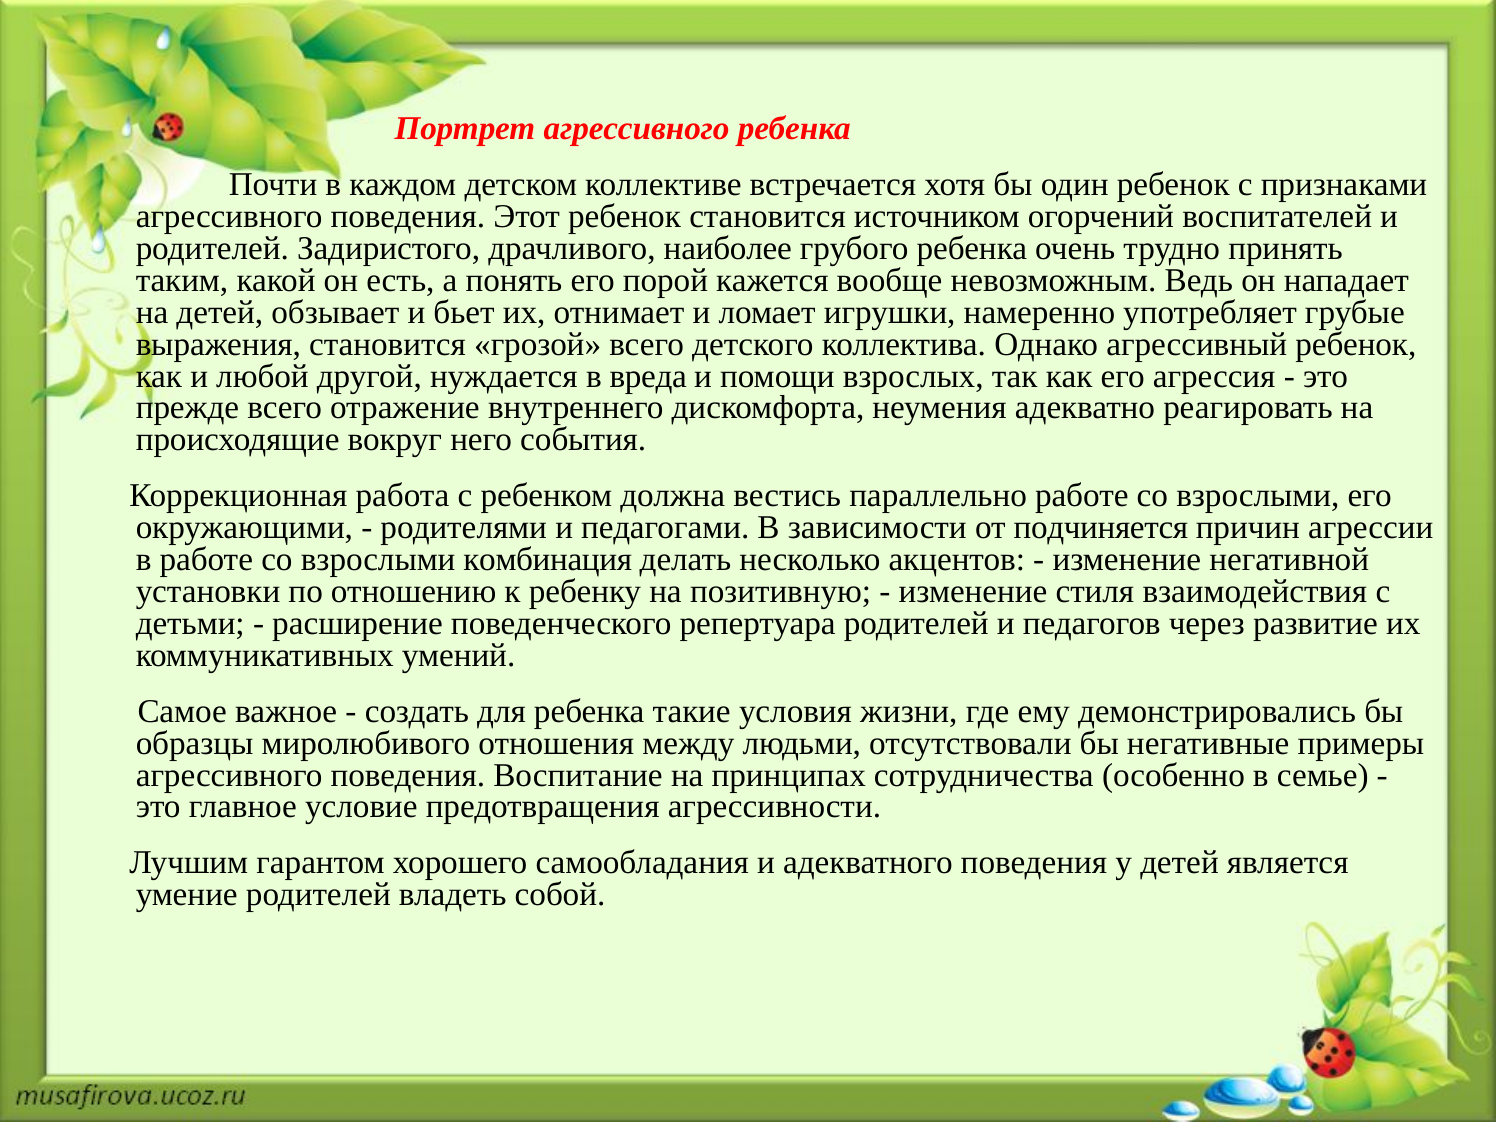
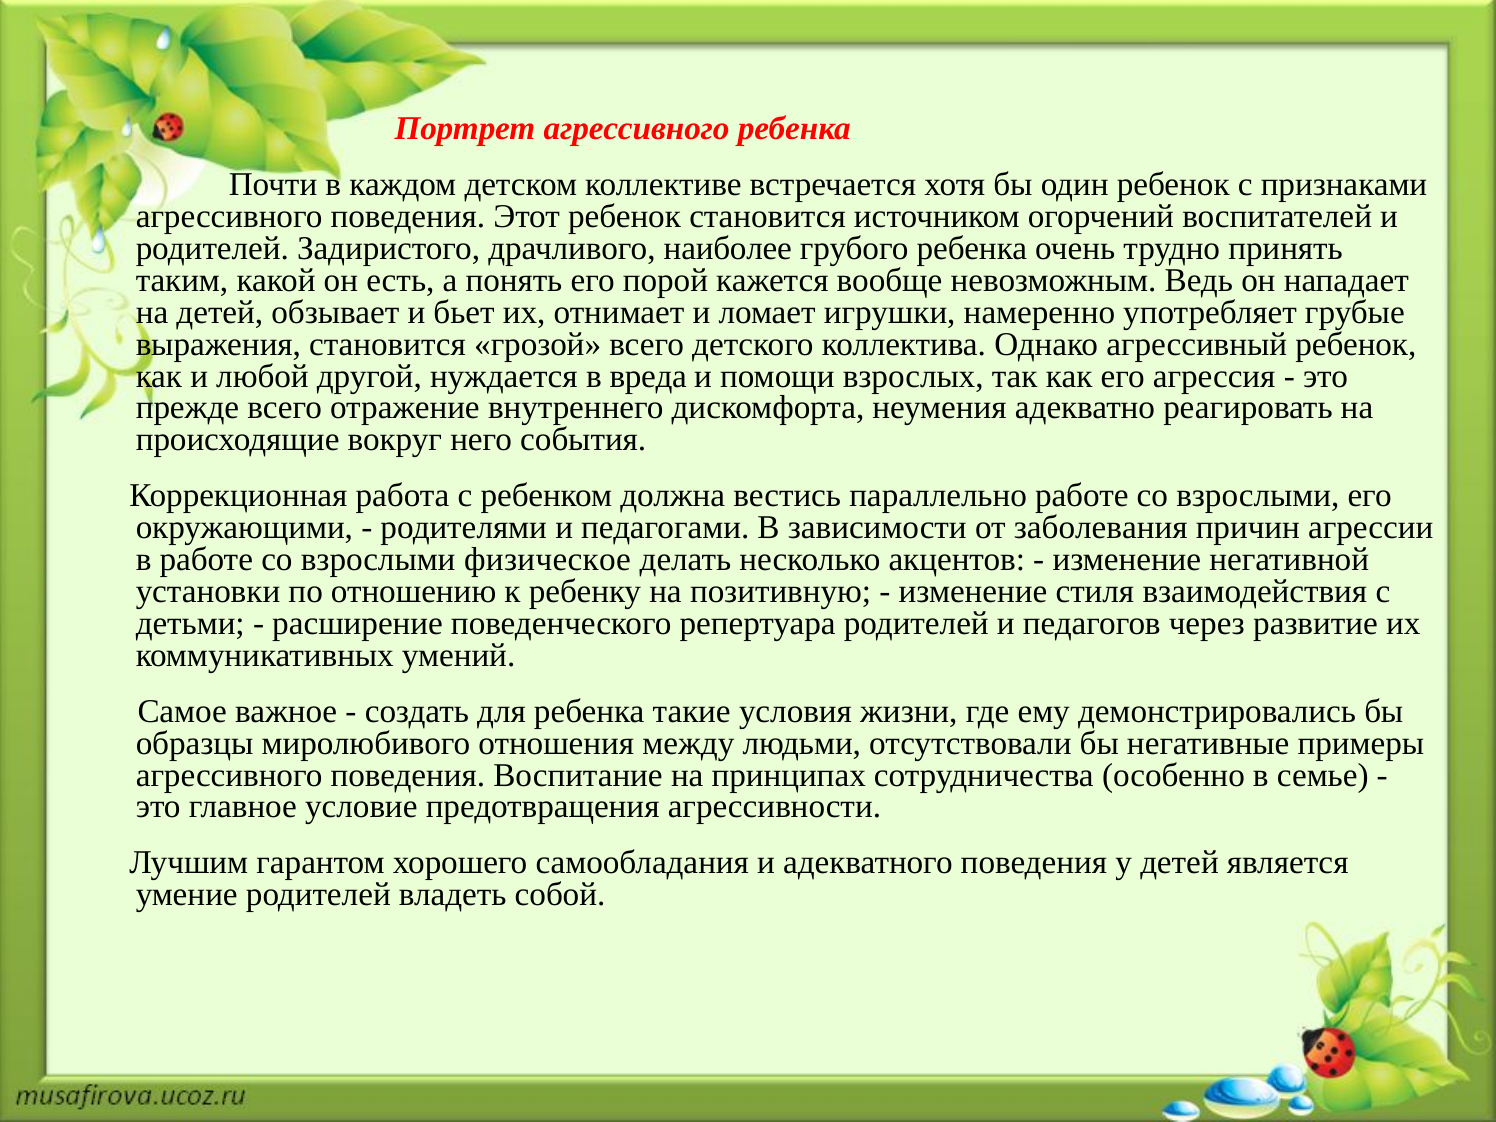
подчиняется: подчиняется -> заболевания (1101, 528)
комбинация: комбинация -> физическое (547, 560)
